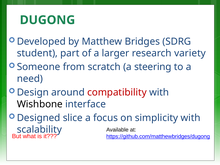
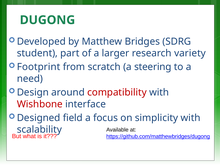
Someone: Someone -> Footprint (39, 67)
Wishbone colour: black -> red (40, 104)
slice: slice -> field (73, 118)
